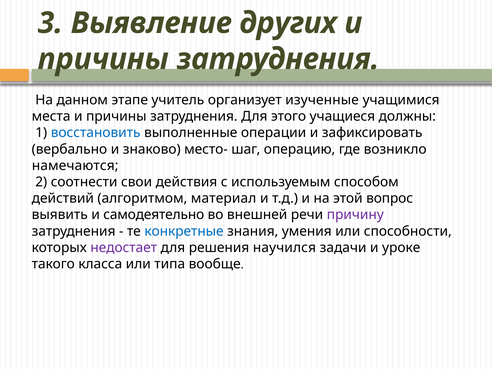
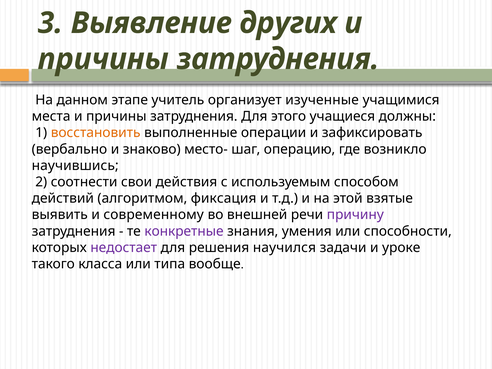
восстановить colour: blue -> orange (96, 133)
намечаются: намечаются -> научившись (75, 166)
материал: материал -> фиксация (224, 198)
вопрос: вопрос -> взятые (390, 198)
самодеятельно: самодеятельно -> современному (154, 215)
конкретные colour: blue -> purple (184, 231)
